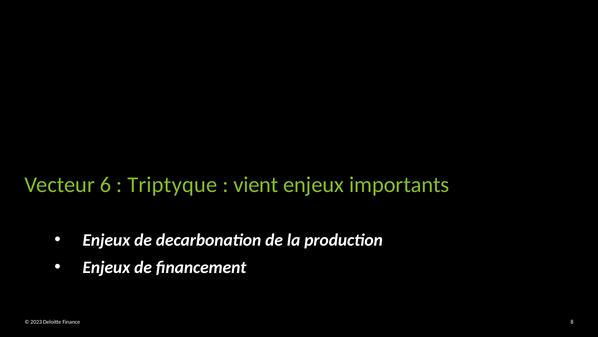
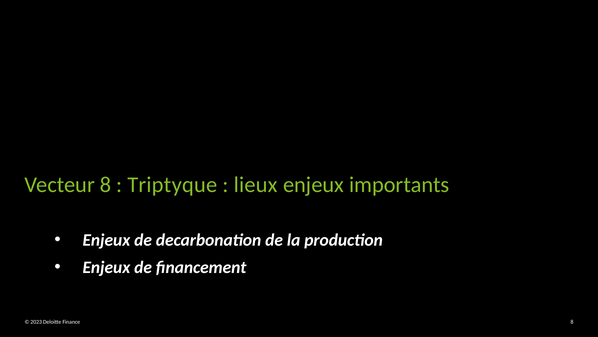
Vecteur 6: 6 -> 8 (106, 184)
vient: vient -> lieux (256, 184)
